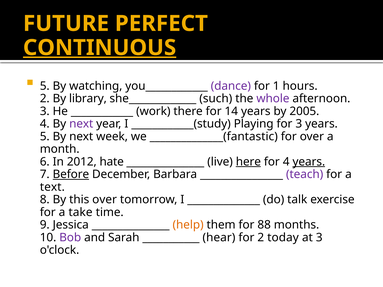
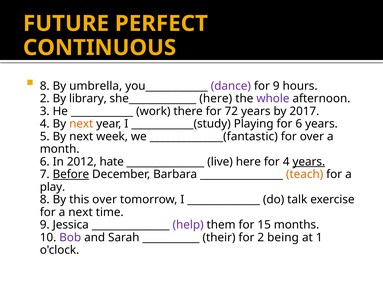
CONTINUOUS underline: present -> none (100, 48)
5: 5 -> 8 (45, 86)
watching: watching -> umbrella (96, 86)
for 1: 1 -> 9 (276, 86)
she_____________ such: such -> here (216, 99)
14: 14 -> 72 (231, 111)
2005: 2005 -> 2017 (304, 111)
next colour: purple -> orange (81, 124)
for 3: 3 -> 6 (299, 124)
here underline: present -> none (248, 162)
teach colour: purple -> orange (305, 174)
text: text -> play (52, 187)
a take: take -> next (81, 212)
help colour: orange -> purple (188, 225)
88: 88 -> 15 (264, 225)
hear: hear -> their (219, 238)
today: today -> being (283, 238)
at 3: 3 -> 1 (319, 238)
